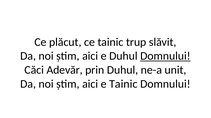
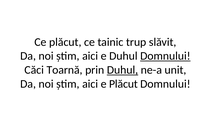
Adevăr: Adevăr -> Toarnă (65, 70)
Duhul underline: none -> present (123, 70)
e Tainic: Tainic -> Plăcut (123, 84)
